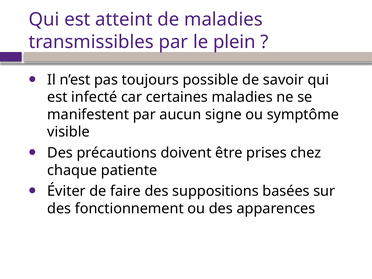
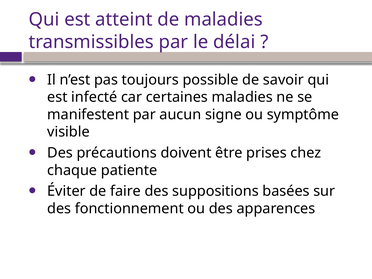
plein: plein -> délai (234, 42)
